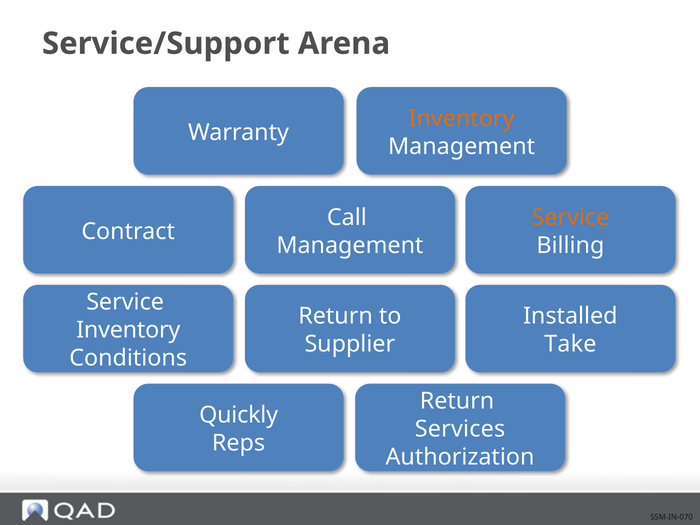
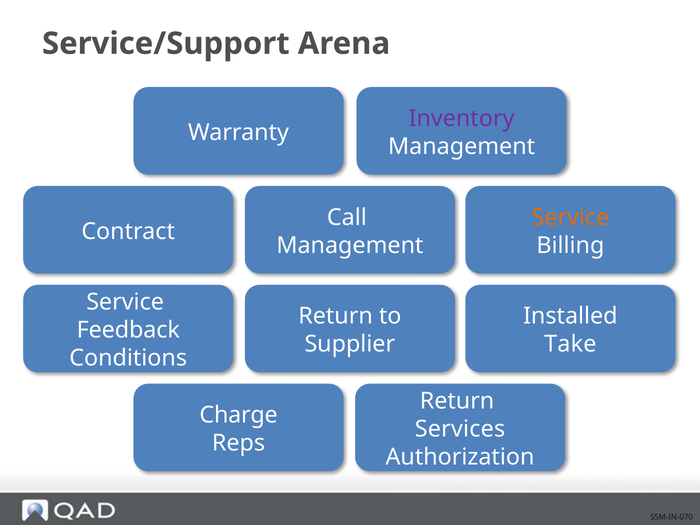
Inventory colour: orange -> purple (462, 118)
Inventory: Inventory -> Feedback (128, 330)
Quickly: Quickly -> Charge (239, 415)
